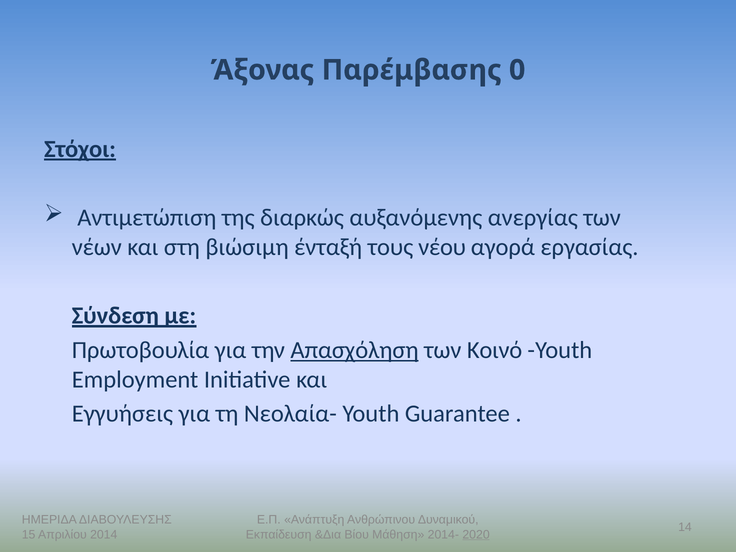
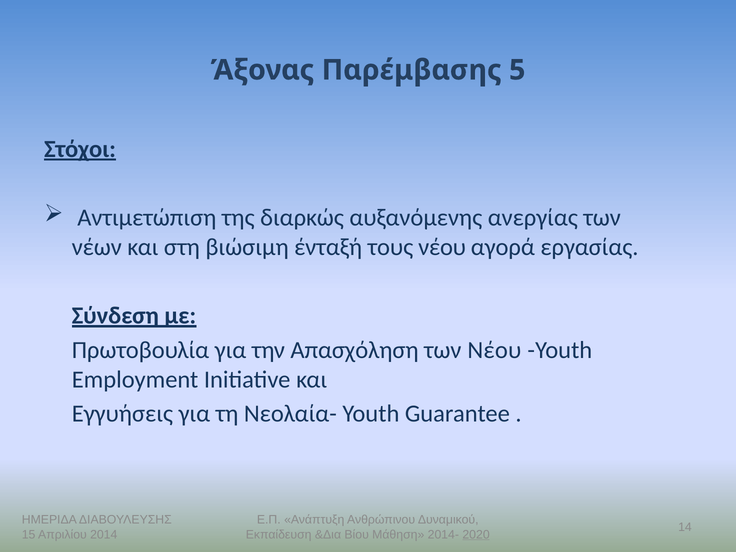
0: 0 -> 5 (517, 70)
Απασχόληση underline: present -> none (355, 350)
των Κοινό: Κοινό -> Νέου (494, 350)
